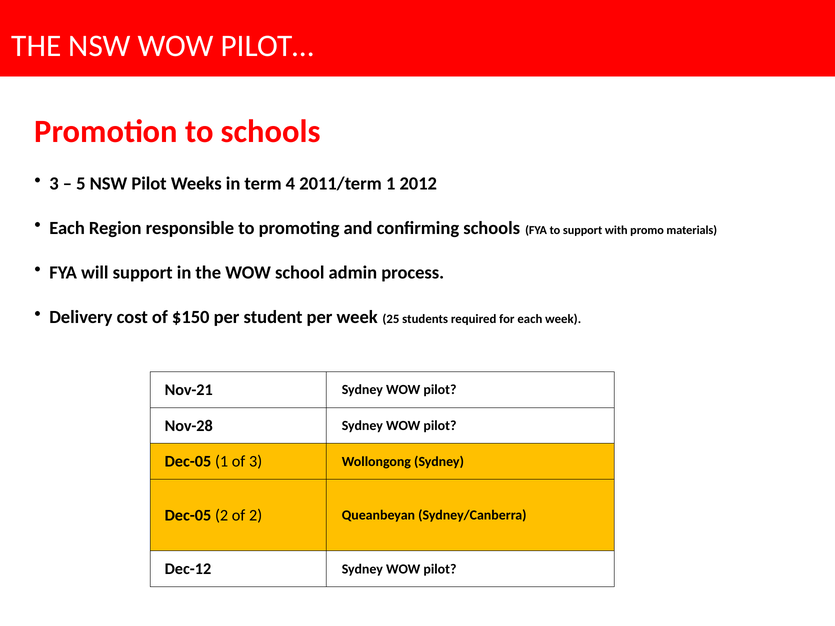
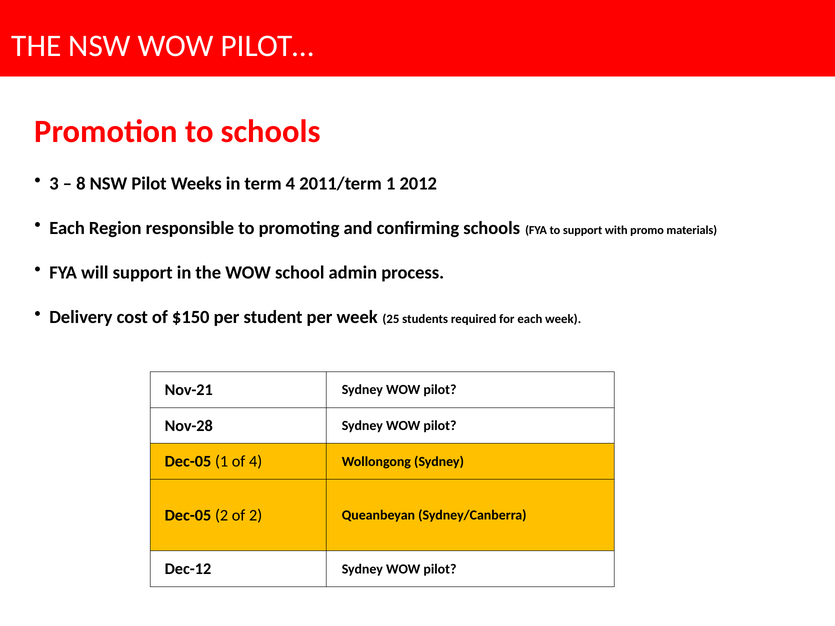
5: 5 -> 8 (81, 184)
of 3: 3 -> 4 (256, 462)
